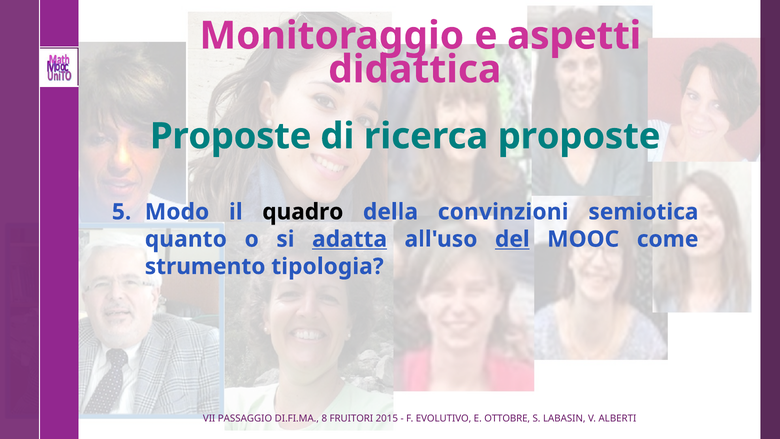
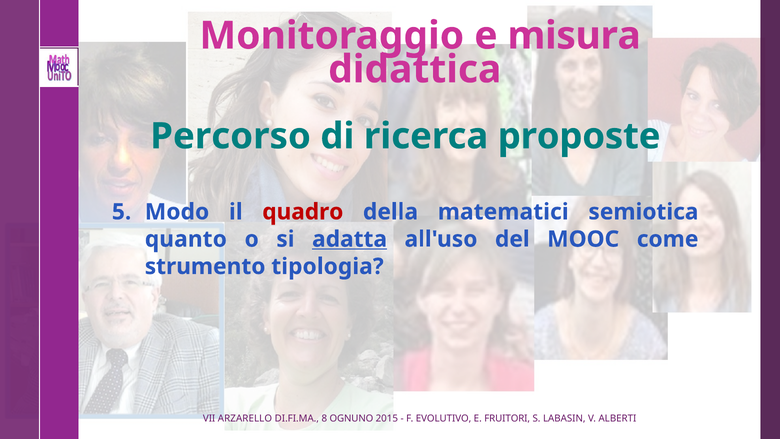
aspetti: aspetti -> misura (574, 36)
Proposte: Proposte -> Percorso (231, 136)
quadro colour: black -> red (303, 212)
convinzioni: convinzioni -> matematici (503, 212)
del underline: present -> none (512, 239)
PASSAGGIO: PASSAGGIO -> ARZARELLO (245, 418)
FRUITORI: FRUITORI -> OGNUNO (351, 418)
OTTOBRE: OTTOBRE -> FRUITORI (507, 418)
